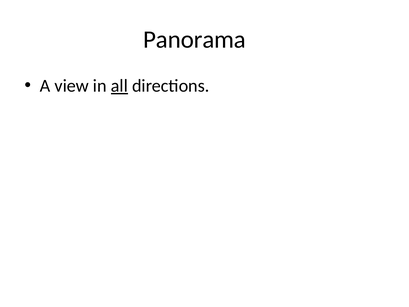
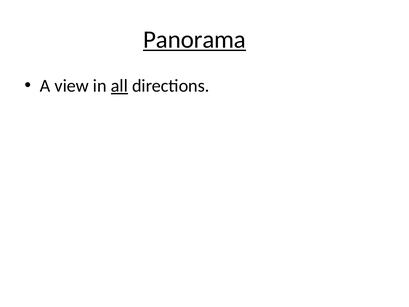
Panorama underline: none -> present (195, 40)
